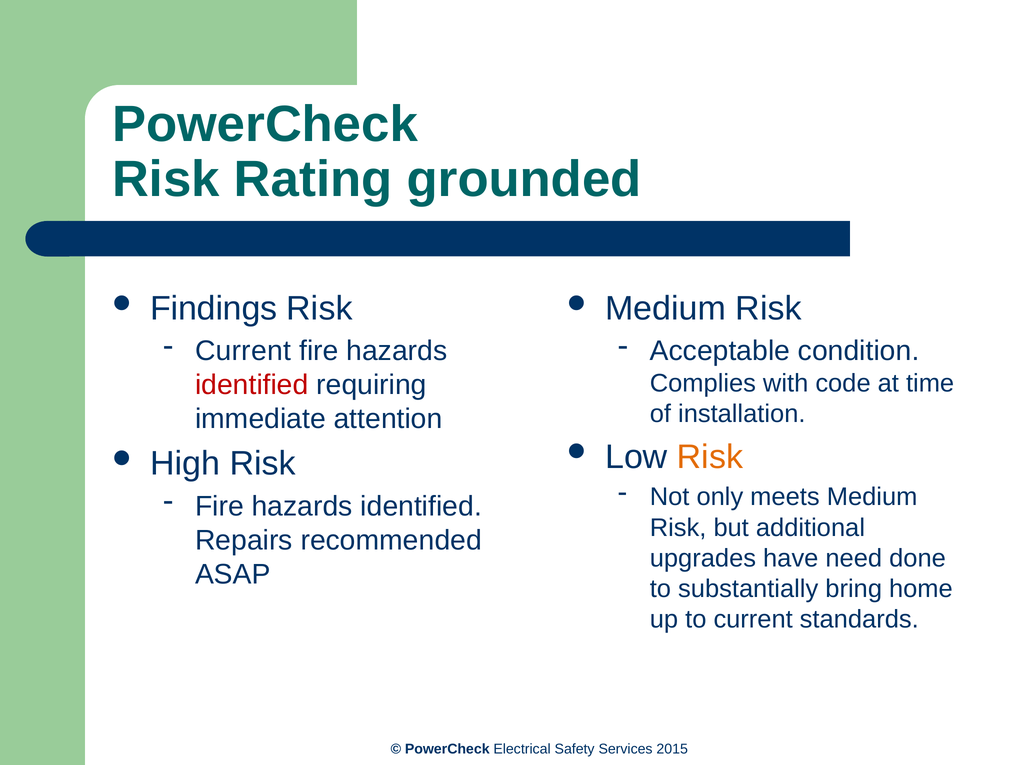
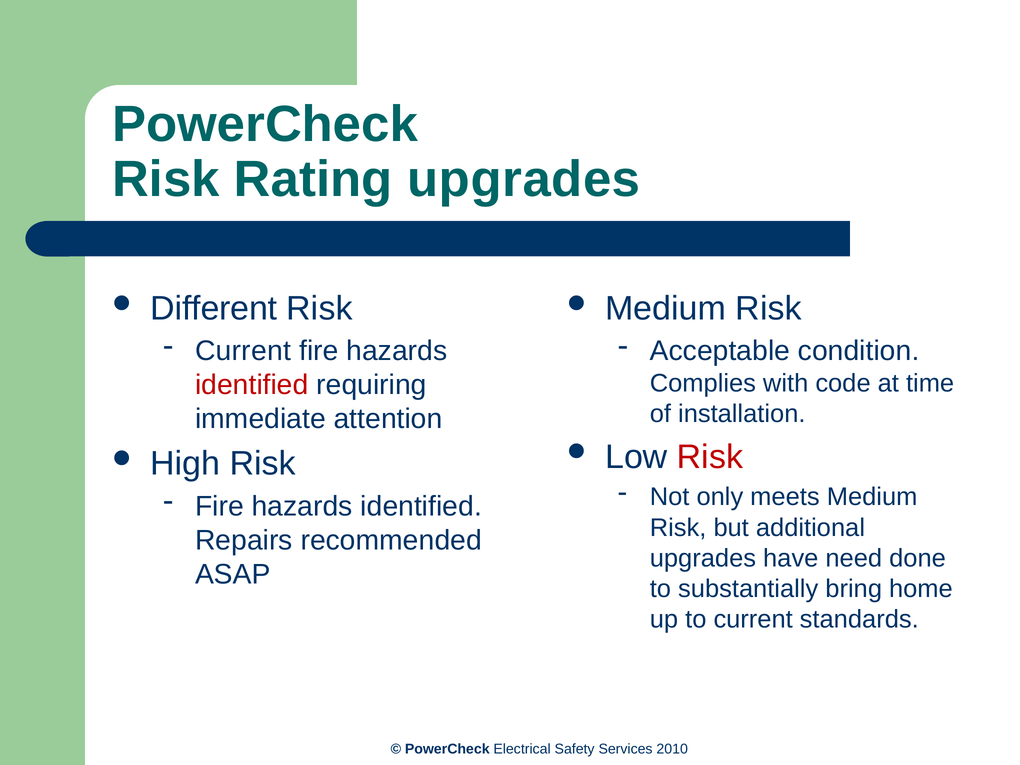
Rating grounded: grounded -> upgrades (524, 180)
Findings: Findings -> Different (214, 308)
Risk colour: orange -> red (710, 457)
2015: 2015 -> 2010 (672, 749)
